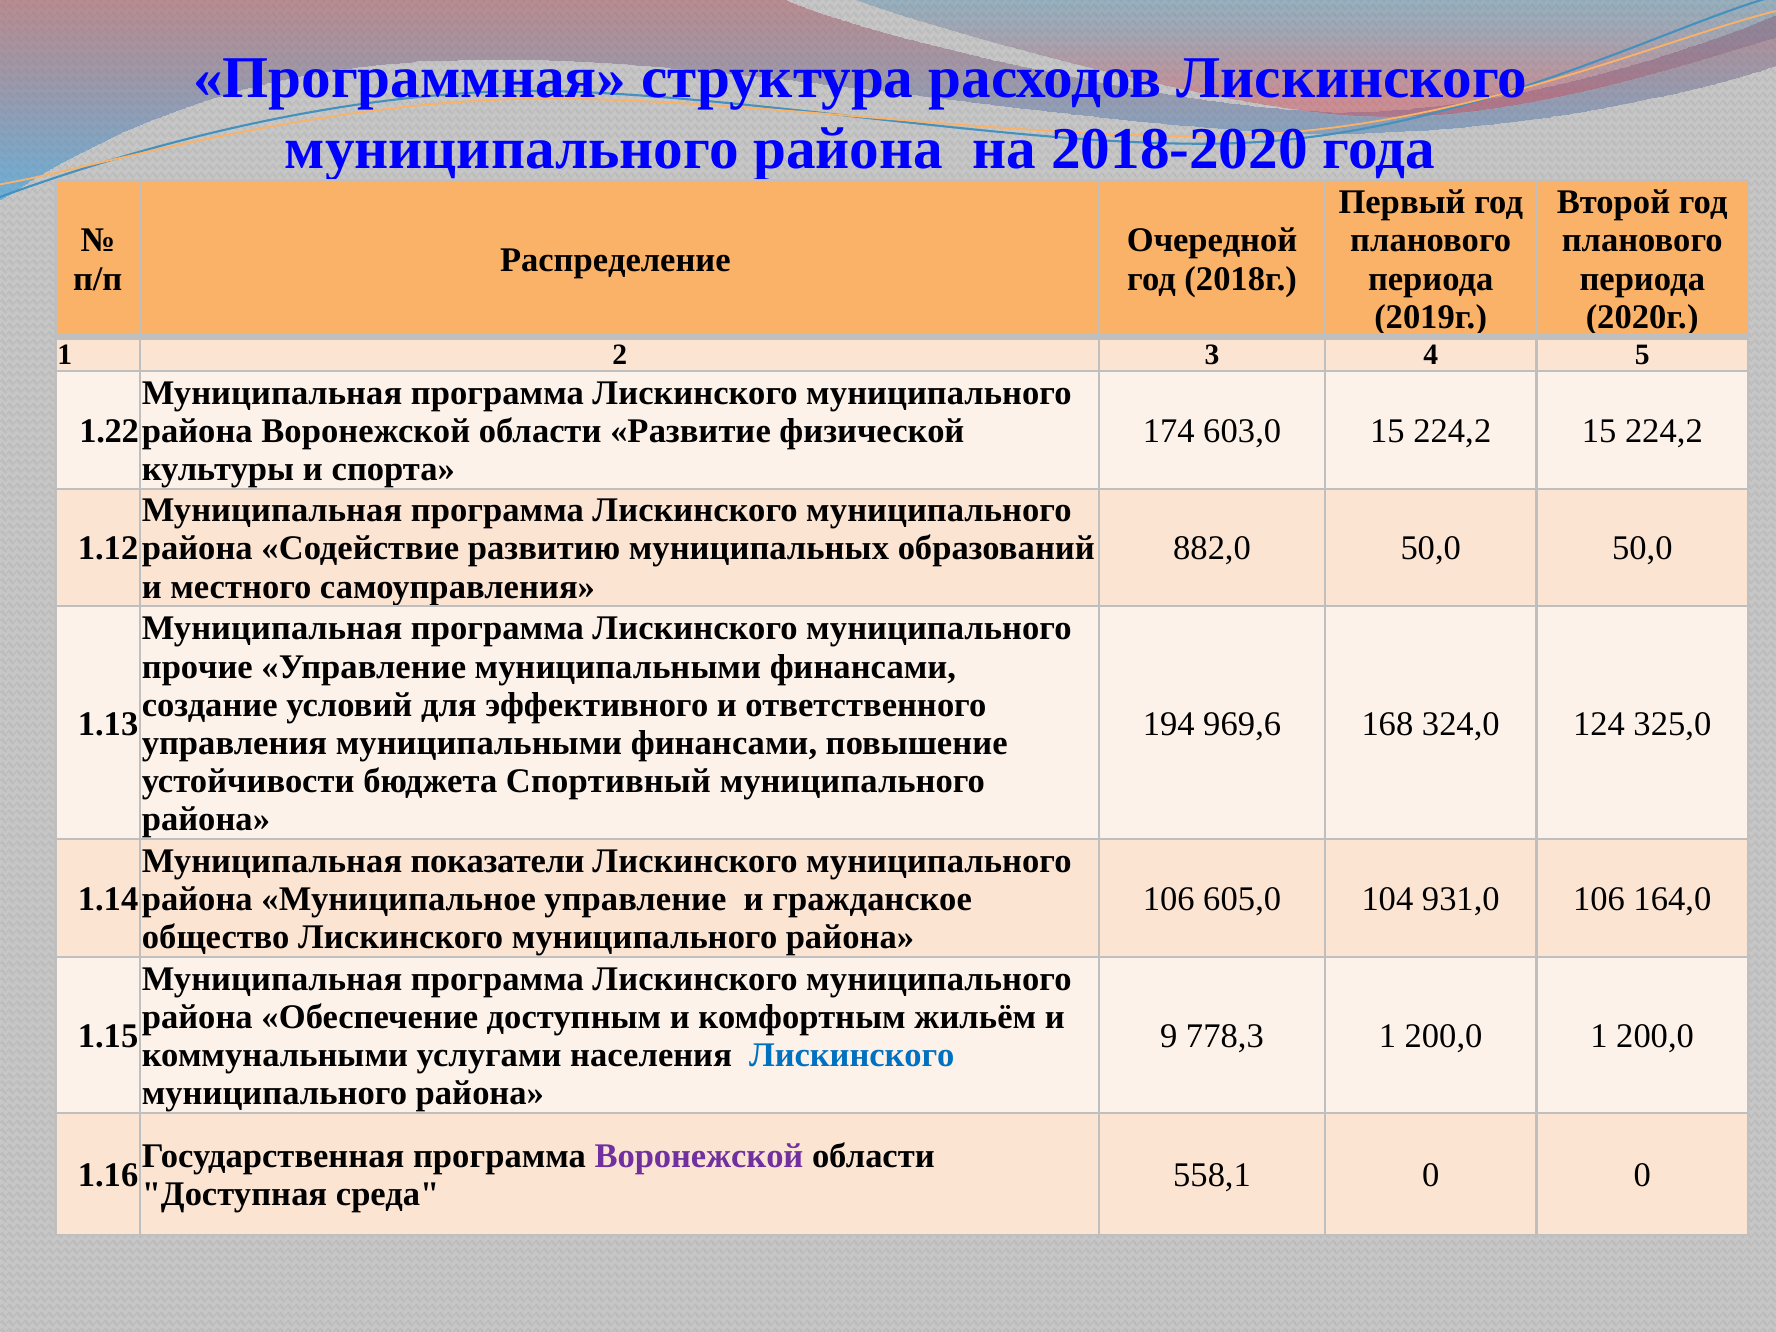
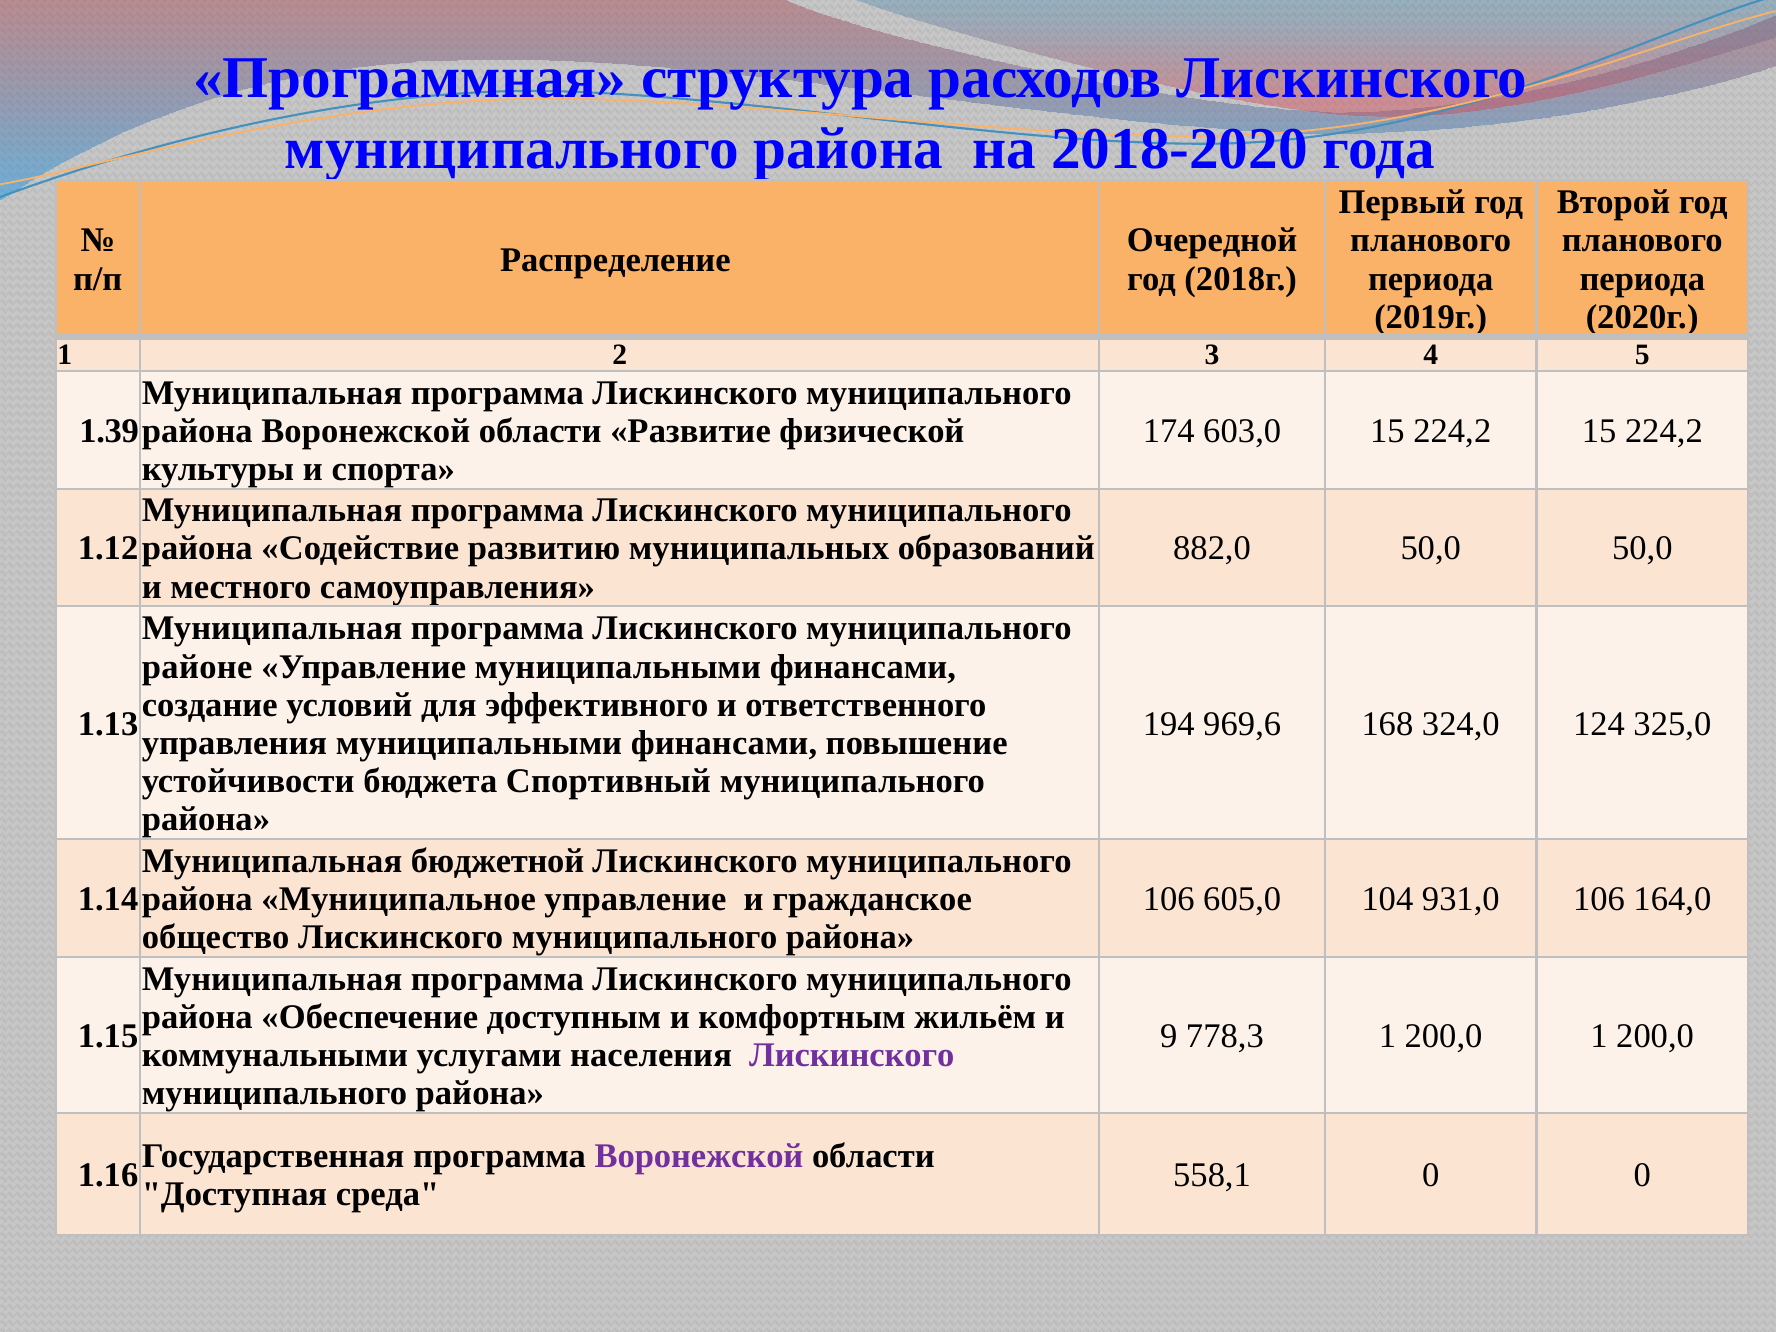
1.22: 1.22 -> 1.39 (109, 431)
прочие: прочие -> районе (197, 667)
показатели: показатели -> бюджетной (497, 861)
Лискинского colour: blue -> purple (852, 1055)
